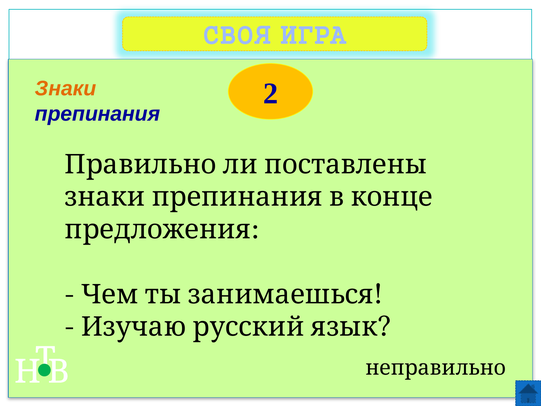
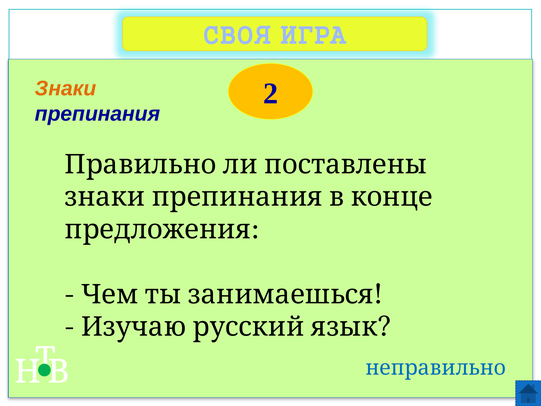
неправильно colour: black -> blue (436, 368)
